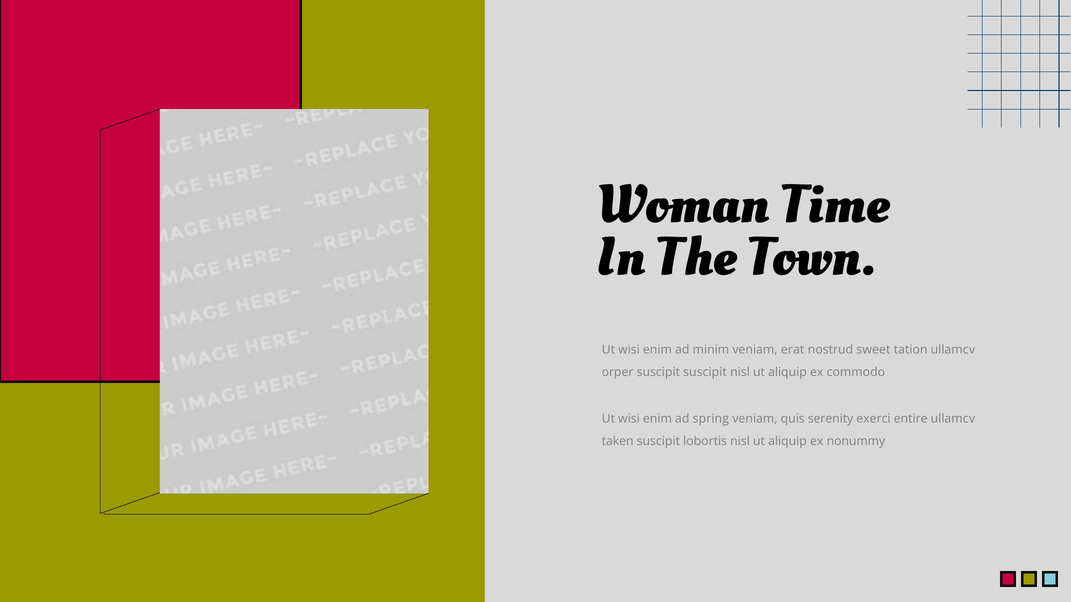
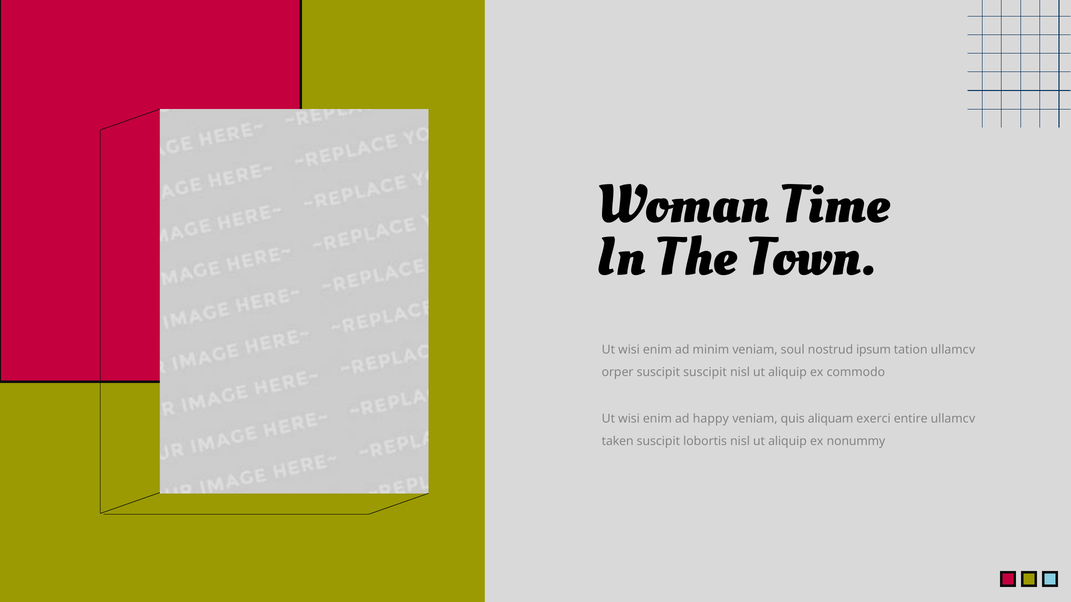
erat: erat -> soul (793, 350)
sweet: sweet -> ipsum (874, 350)
spring: spring -> happy (711, 419)
serenity: serenity -> aliquam (831, 419)
